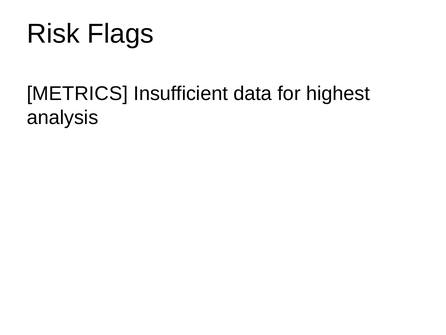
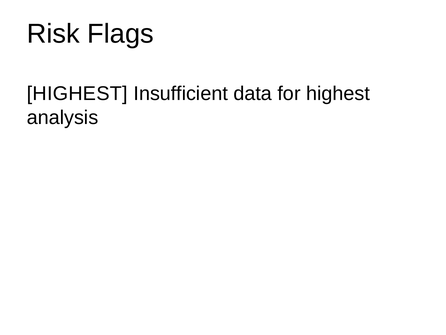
METRICS: METRICS -> HIGHEST (77, 94)
